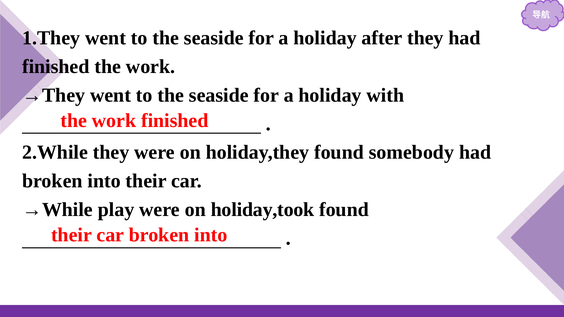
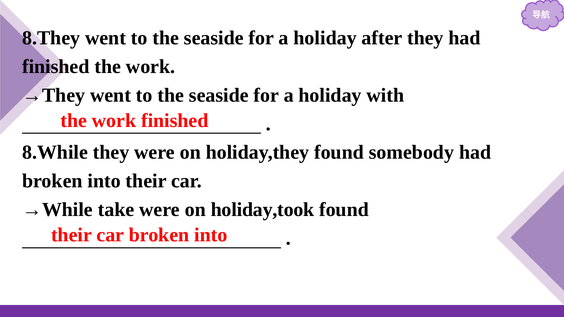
1.They: 1.They -> 8.They (51, 38)
2.While: 2.While -> 8.While (55, 153)
play: play -> take (116, 210)
